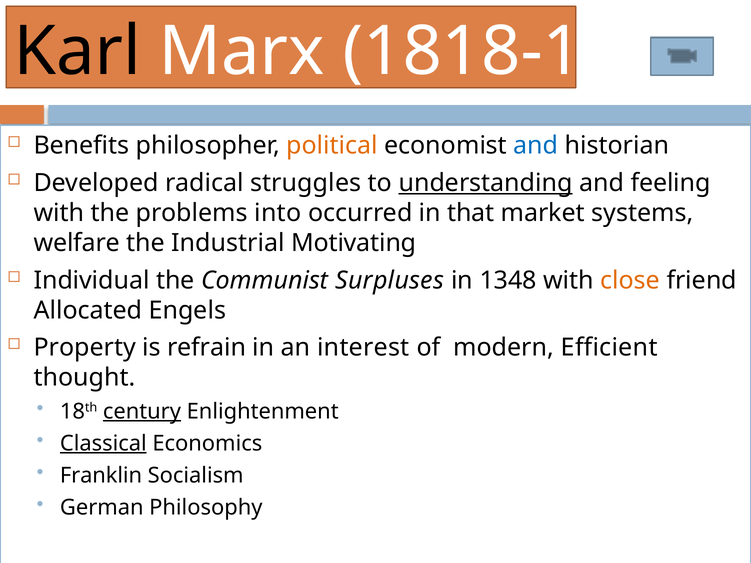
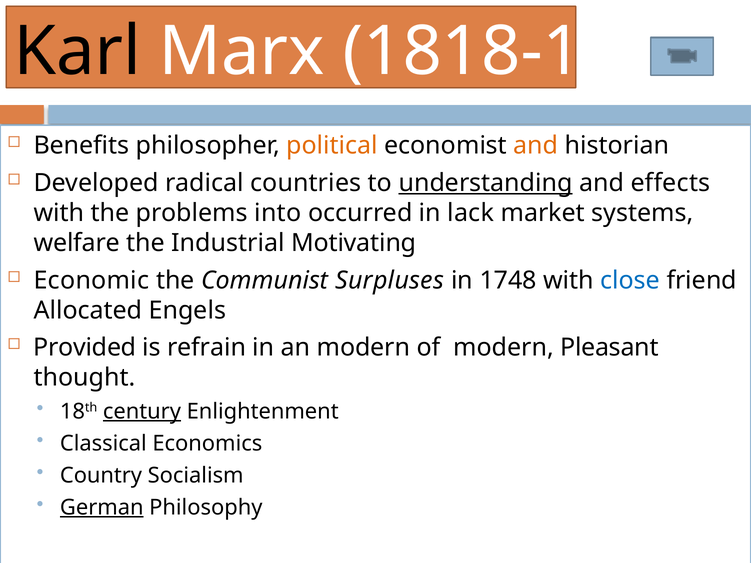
and colour: blue -> orange (536, 146)
struggles: struggles -> countries (306, 183)
feeling: feeling -> effects (670, 183)
that: that -> lack (471, 213)
Individual: Individual -> Economic (91, 280)
1348: 1348 -> 1748 (508, 280)
close colour: orange -> blue (630, 280)
Property: Property -> Provided (85, 348)
an interest: interest -> modern (364, 348)
Efficient: Efficient -> Pleasant (609, 348)
Classical underline: present -> none (103, 444)
Franklin: Franklin -> Country (101, 476)
German underline: none -> present (102, 508)
